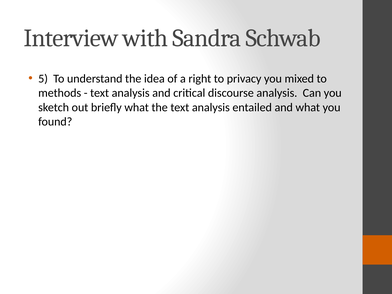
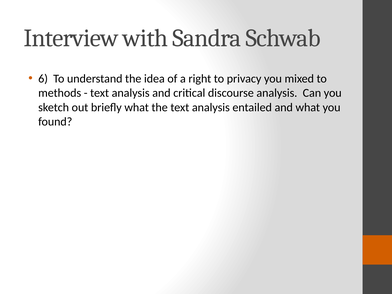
5: 5 -> 6 (43, 79)
